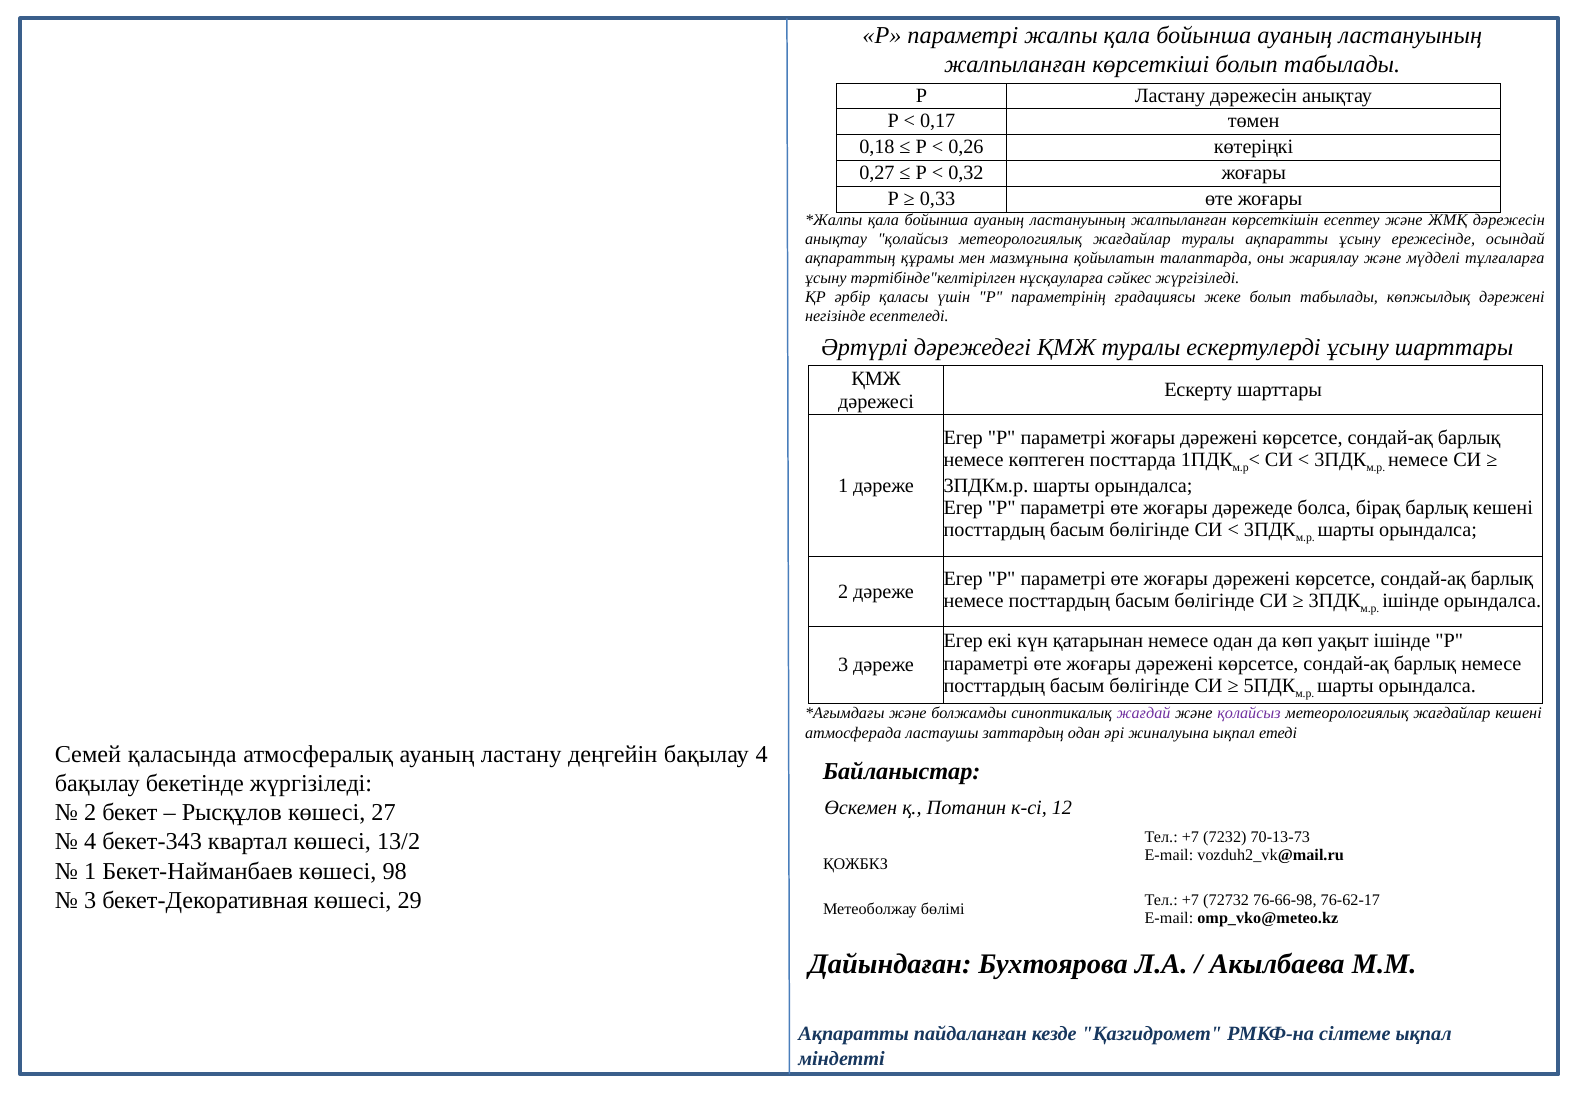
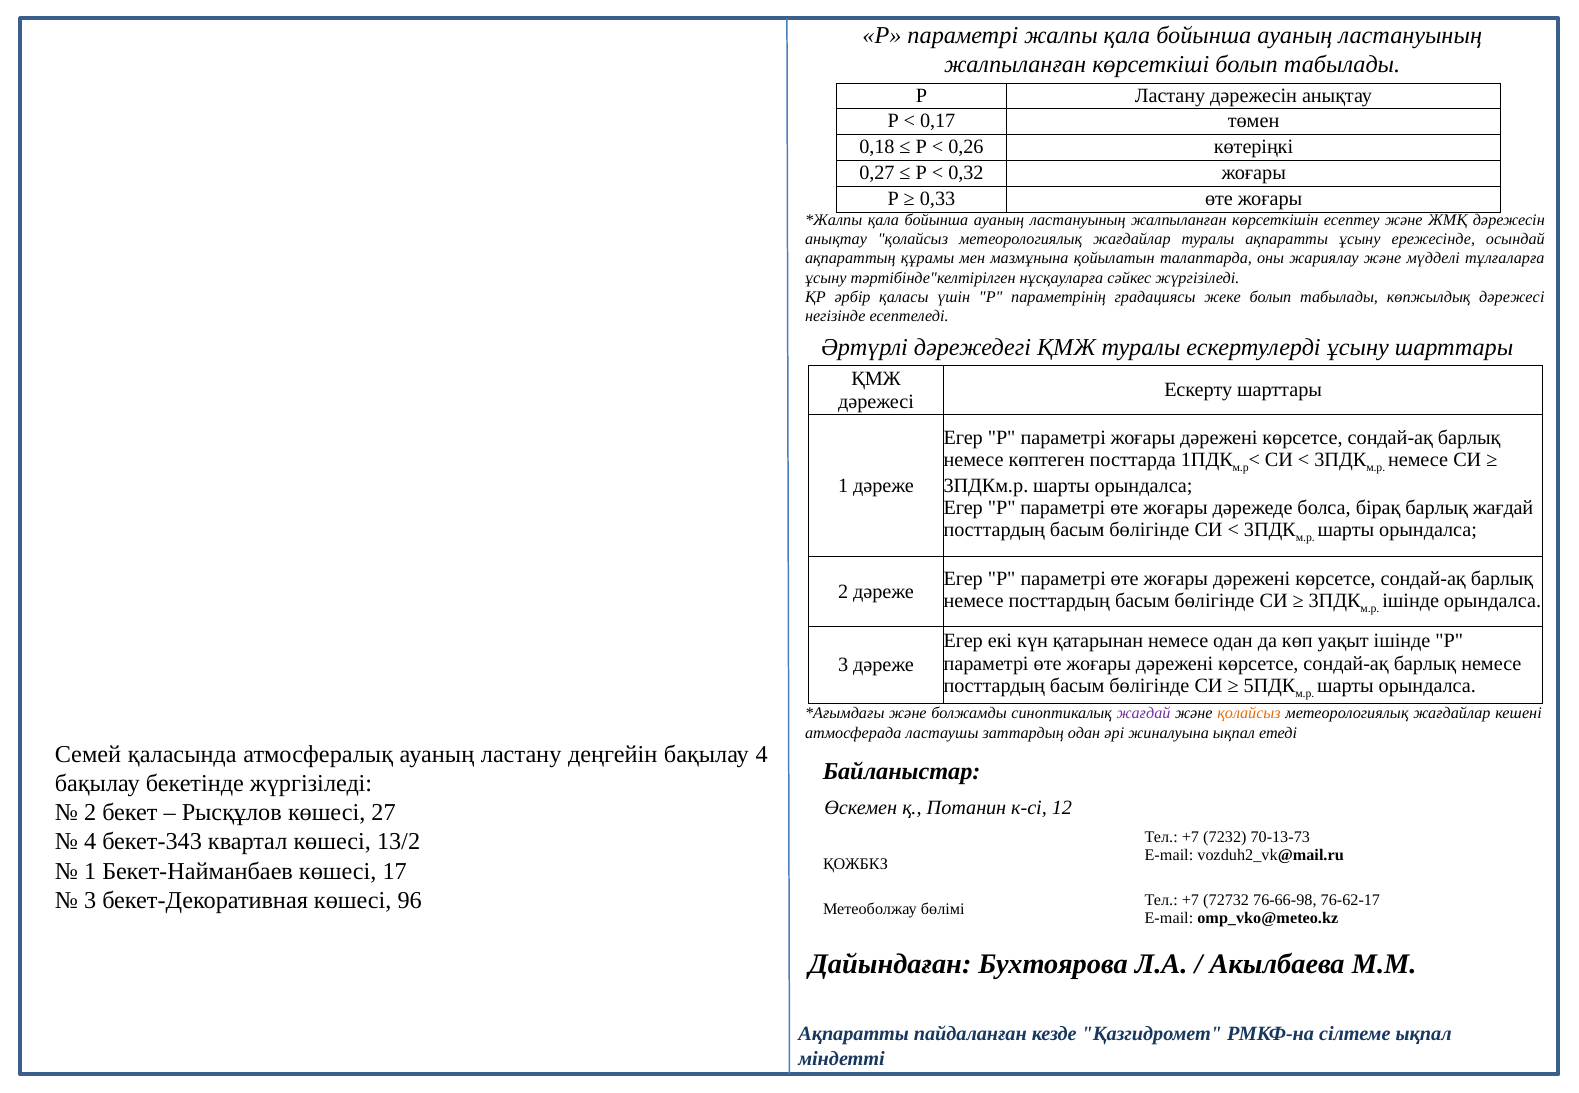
көпжылдық дәрежені: дәрежені -> дәрежесі (1512, 297)
барлық кешені: кешені -> жағдай (1503, 508)
қолайсыз colour: purple -> orange (1249, 714)
98: 98 -> 17 (395, 871)
29: 29 -> 96 (410, 900)
